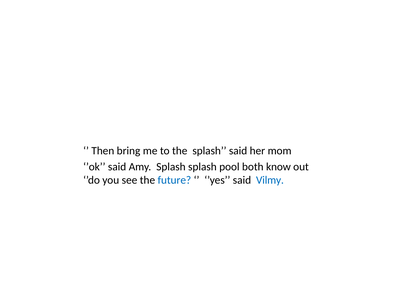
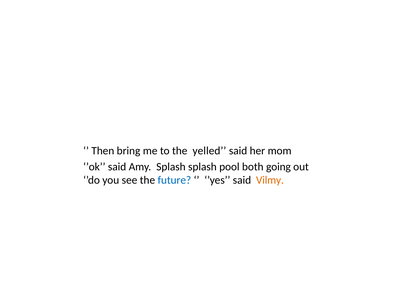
the splash: splash -> yelled (209, 151)
know: know -> going (278, 167)
Vilmy colour: blue -> orange (270, 180)
